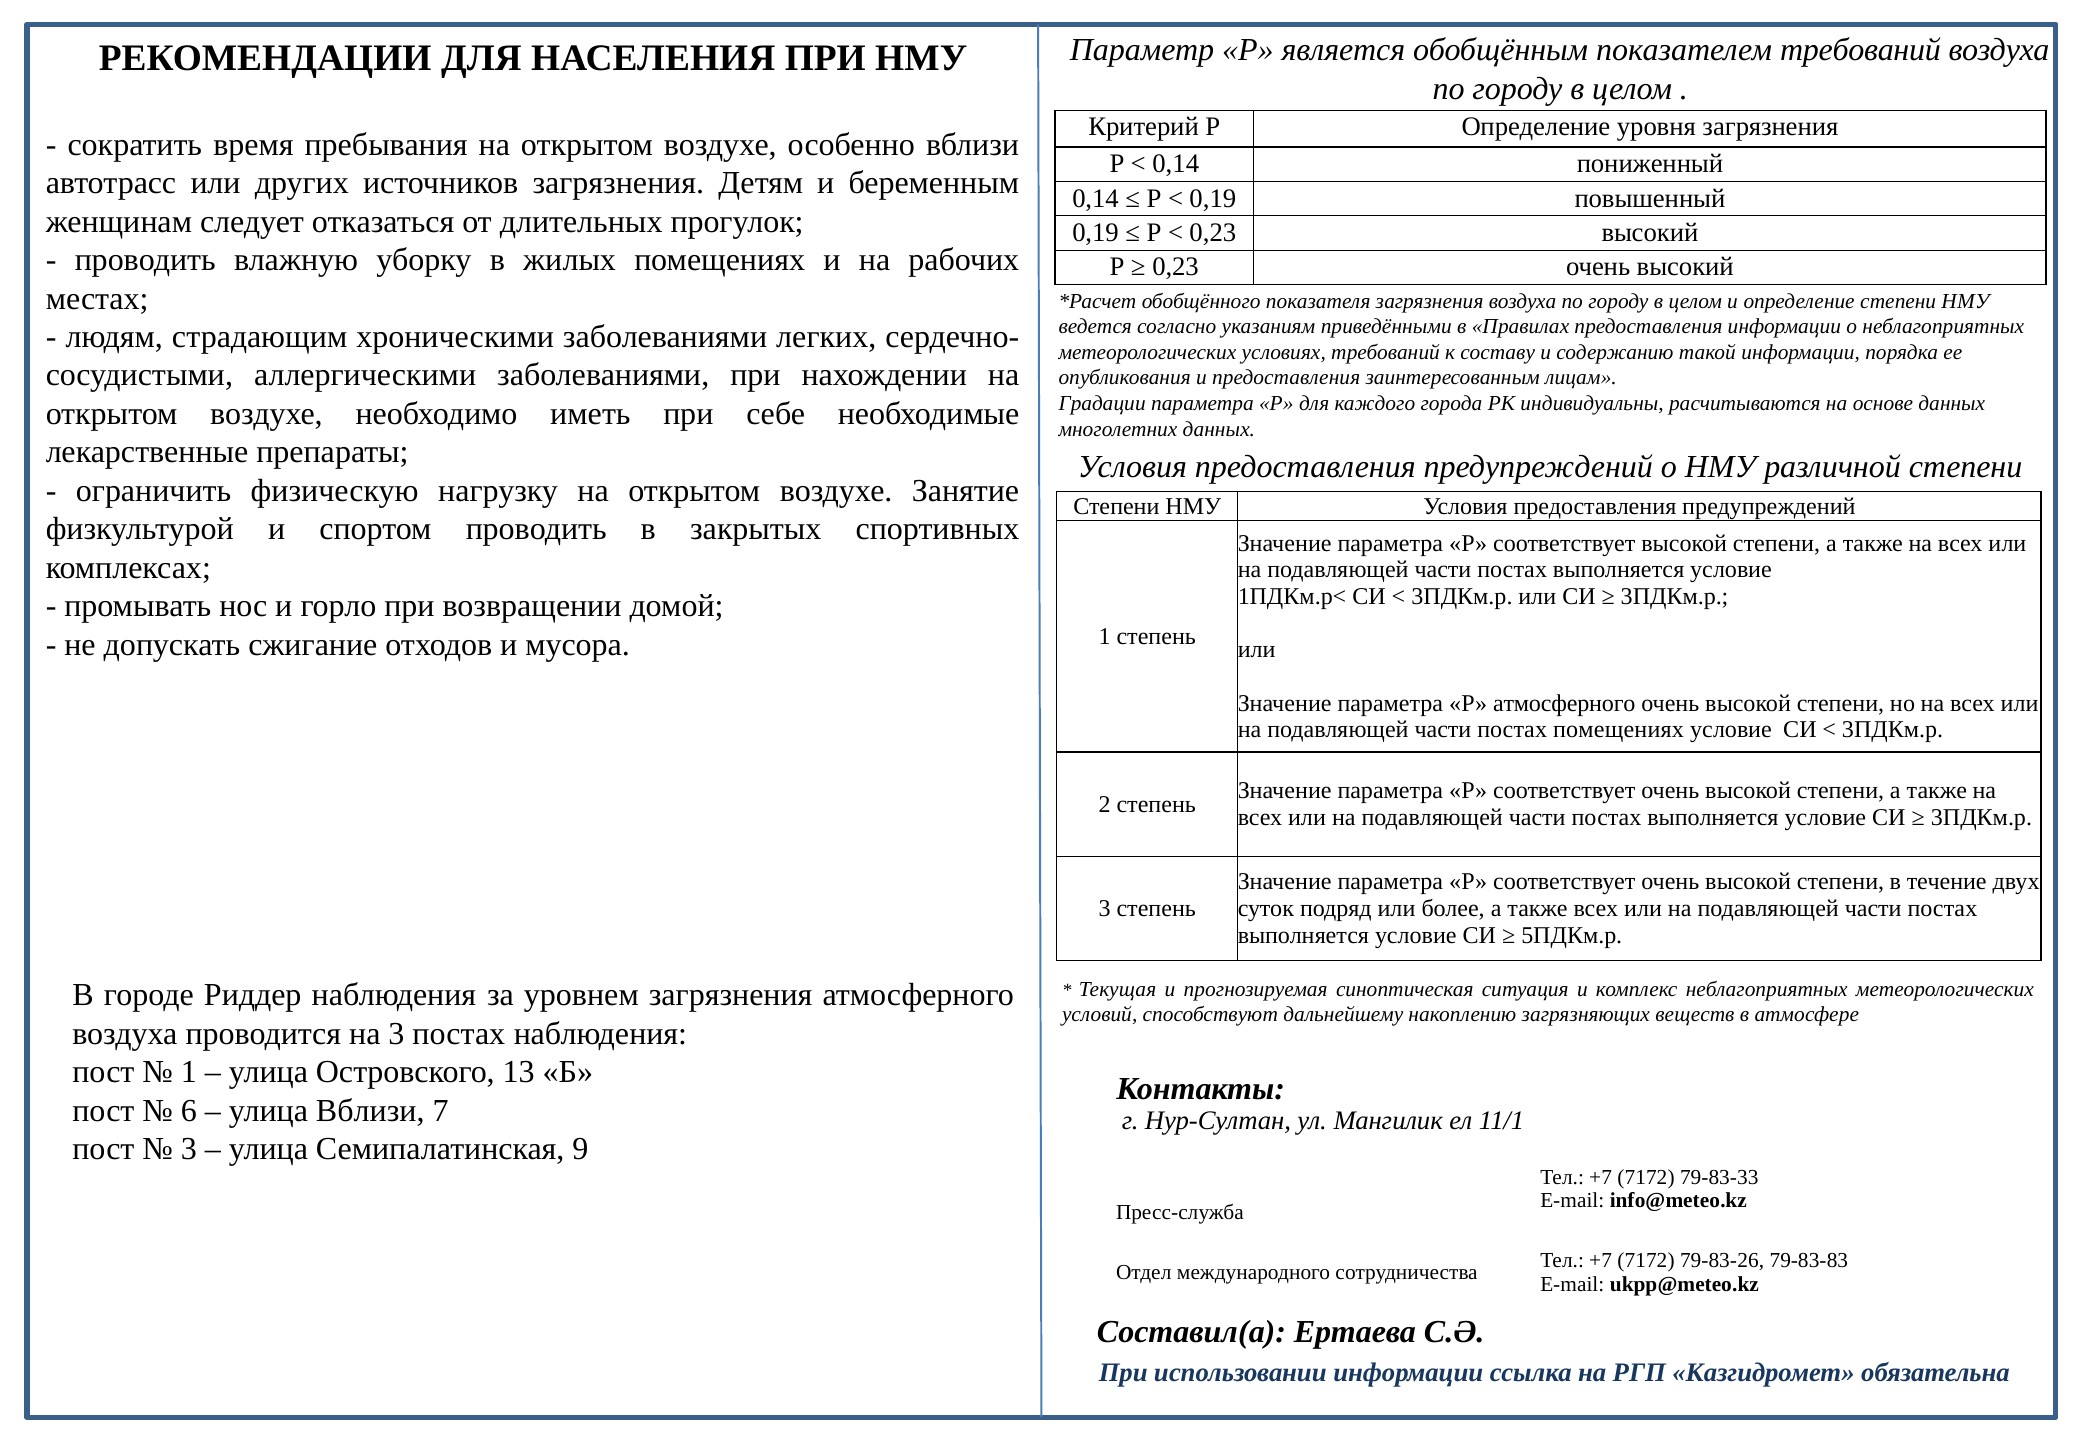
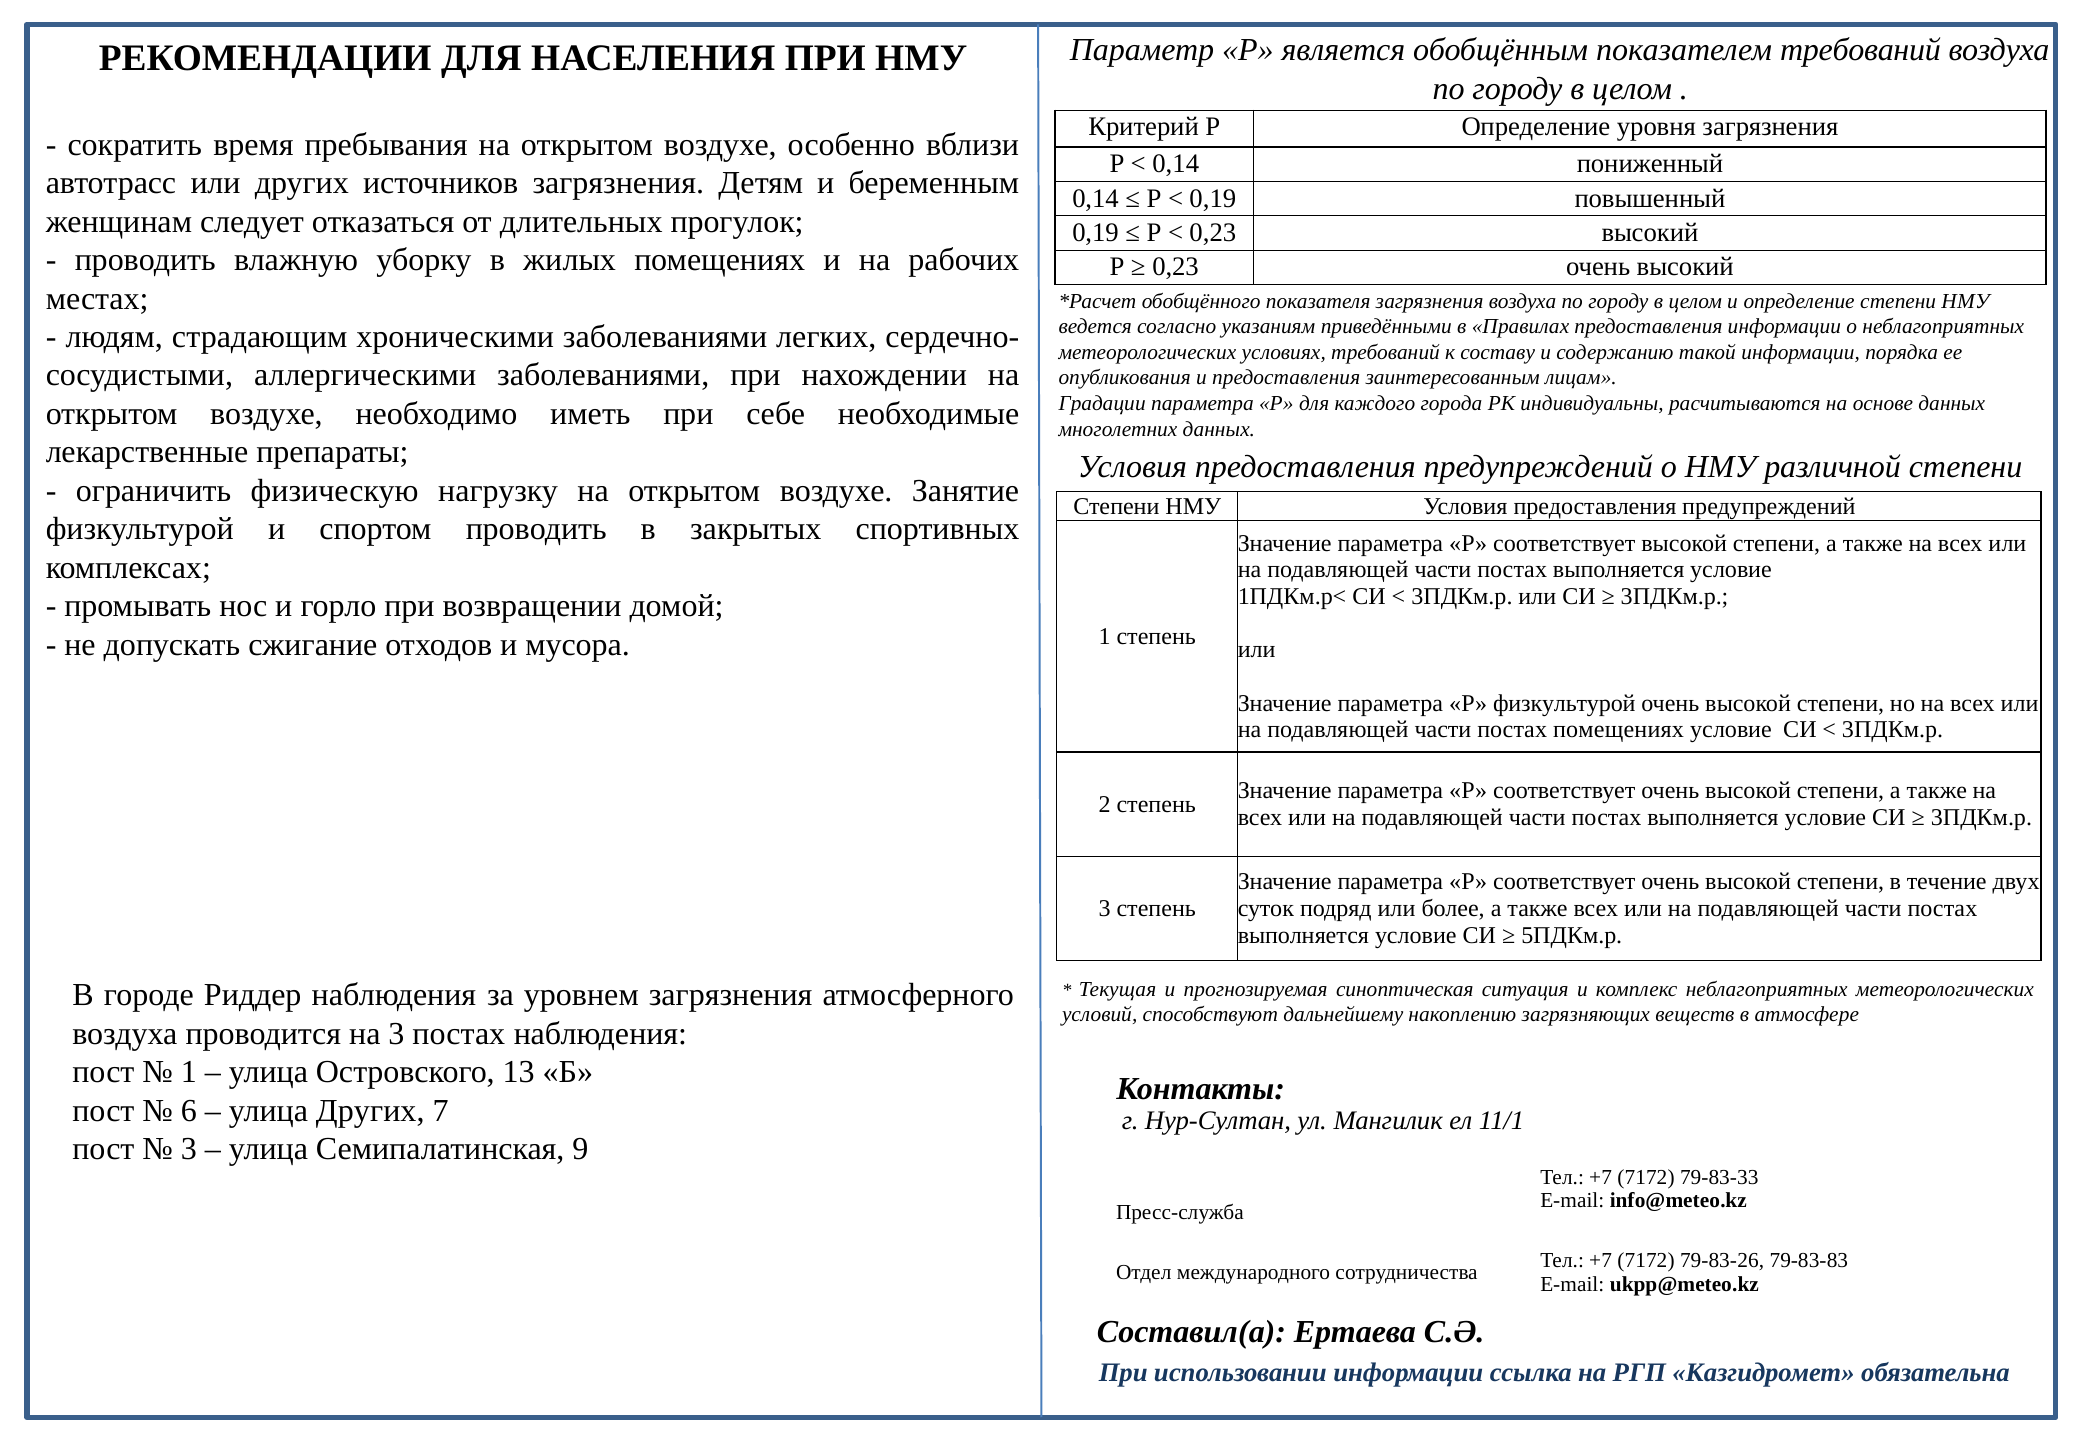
Р атмосферного: атмосферного -> физкультурой (1564, 703)
улица Вблизи: Вблизи -> Других (370, 1111)
